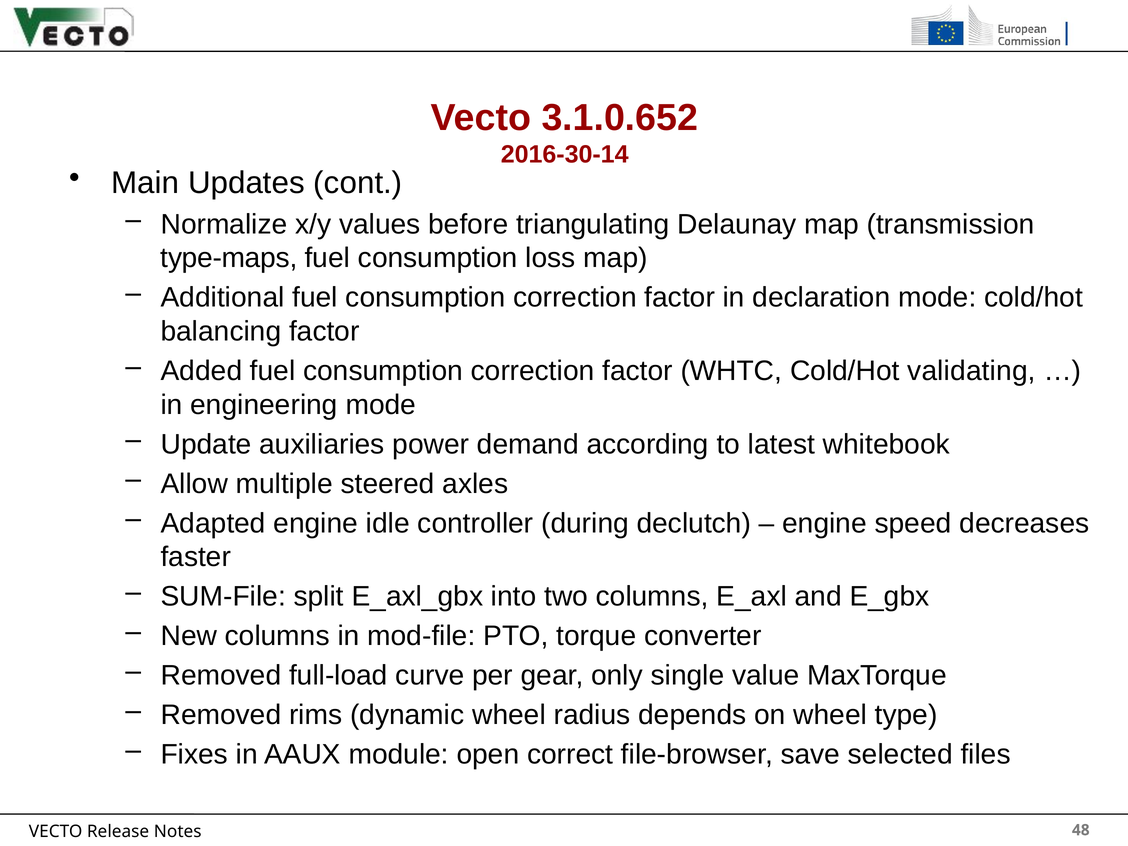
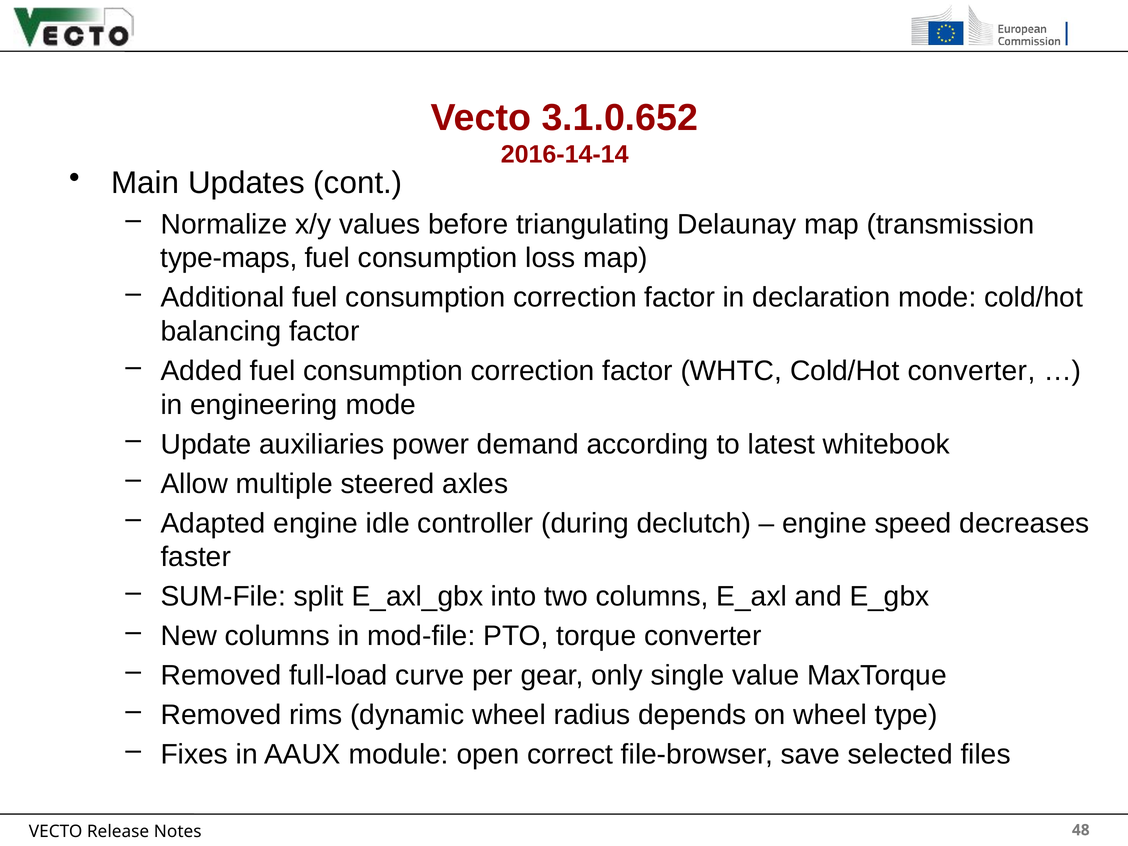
2016-30-14: 2016-30-14 -> 2016-14-14 (565, 154)
Cold/Hot validating: validating -> converter (971, 371)
